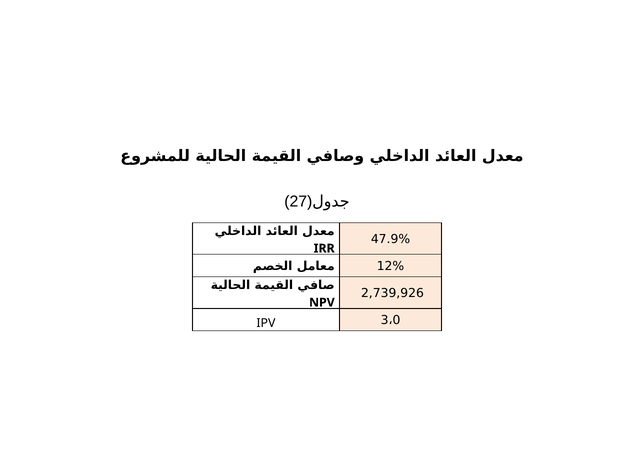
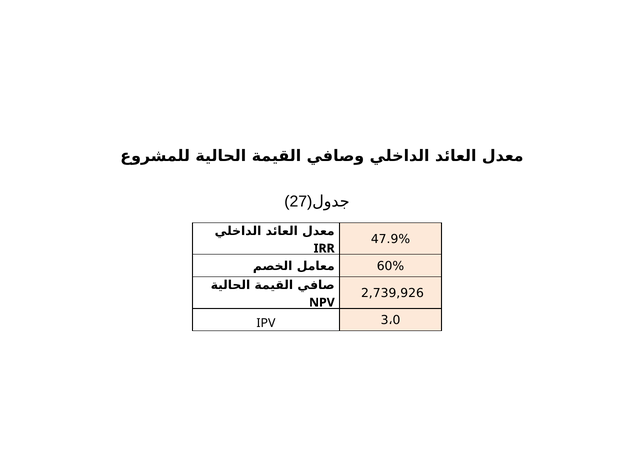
12%: 12% -> 60% (390, 267)
